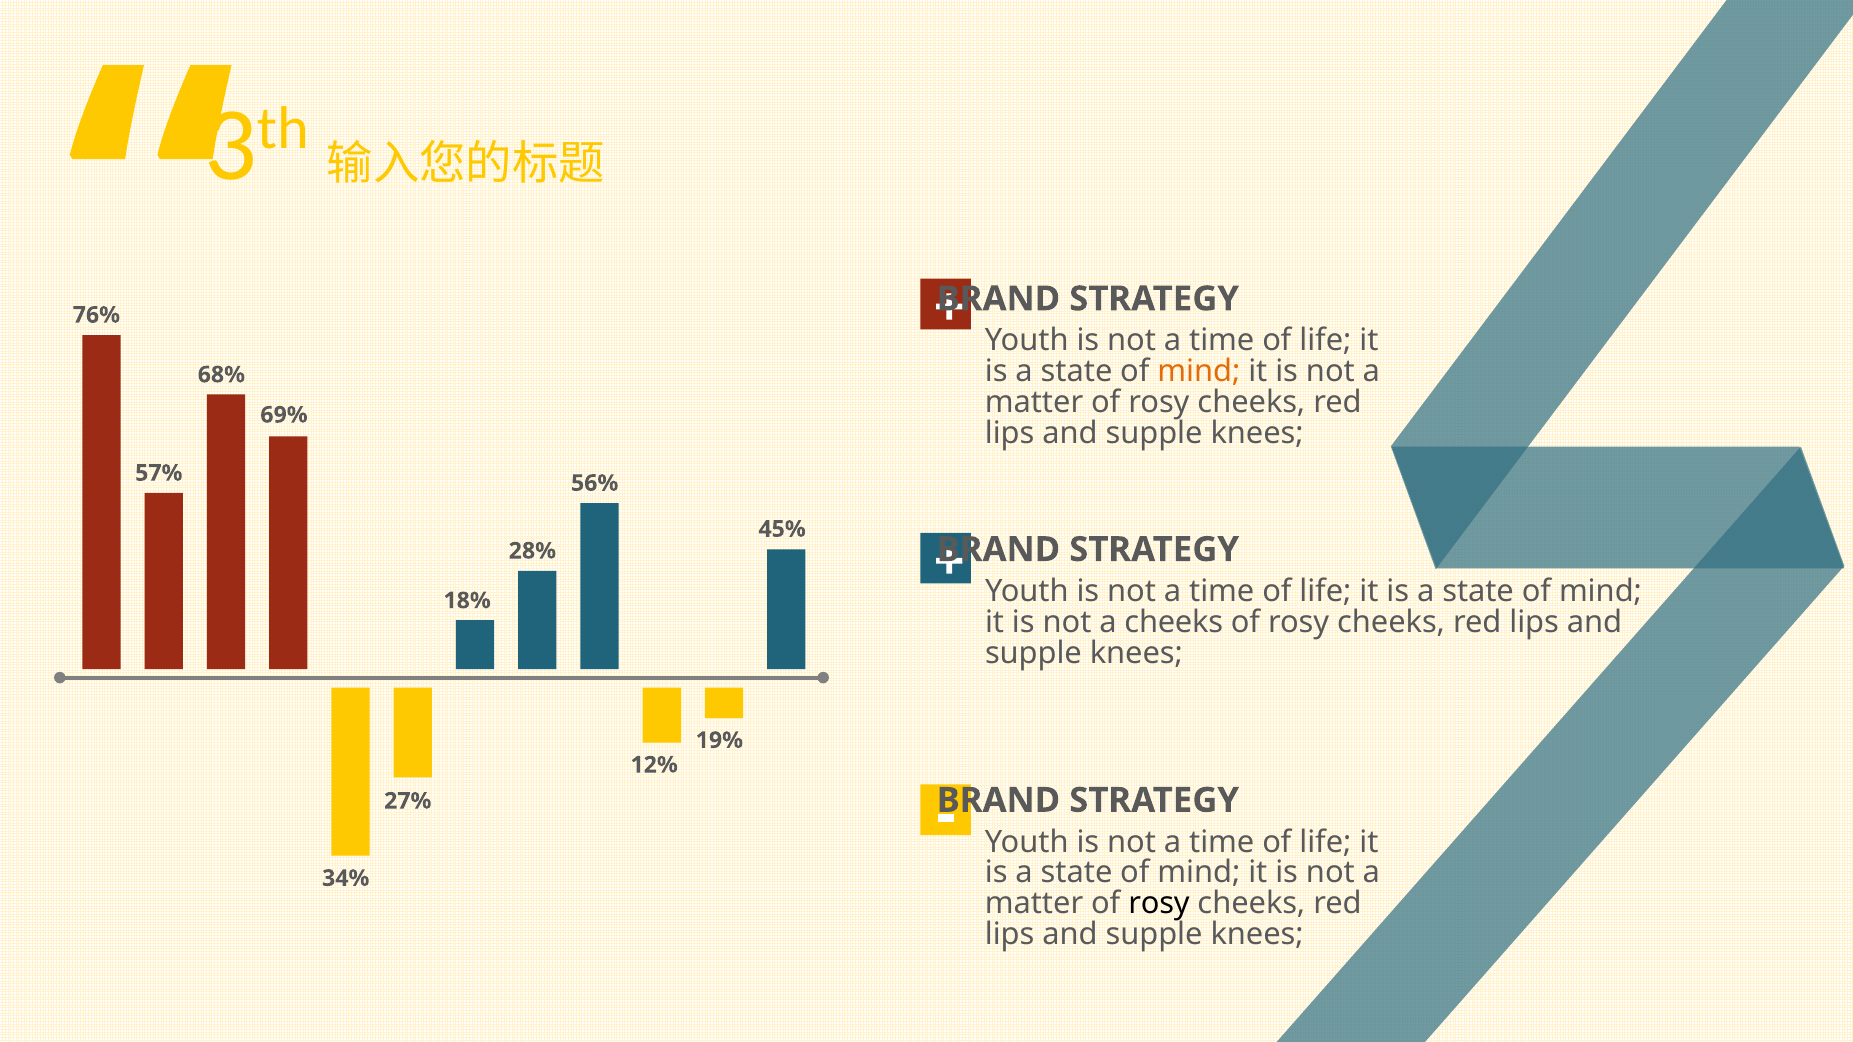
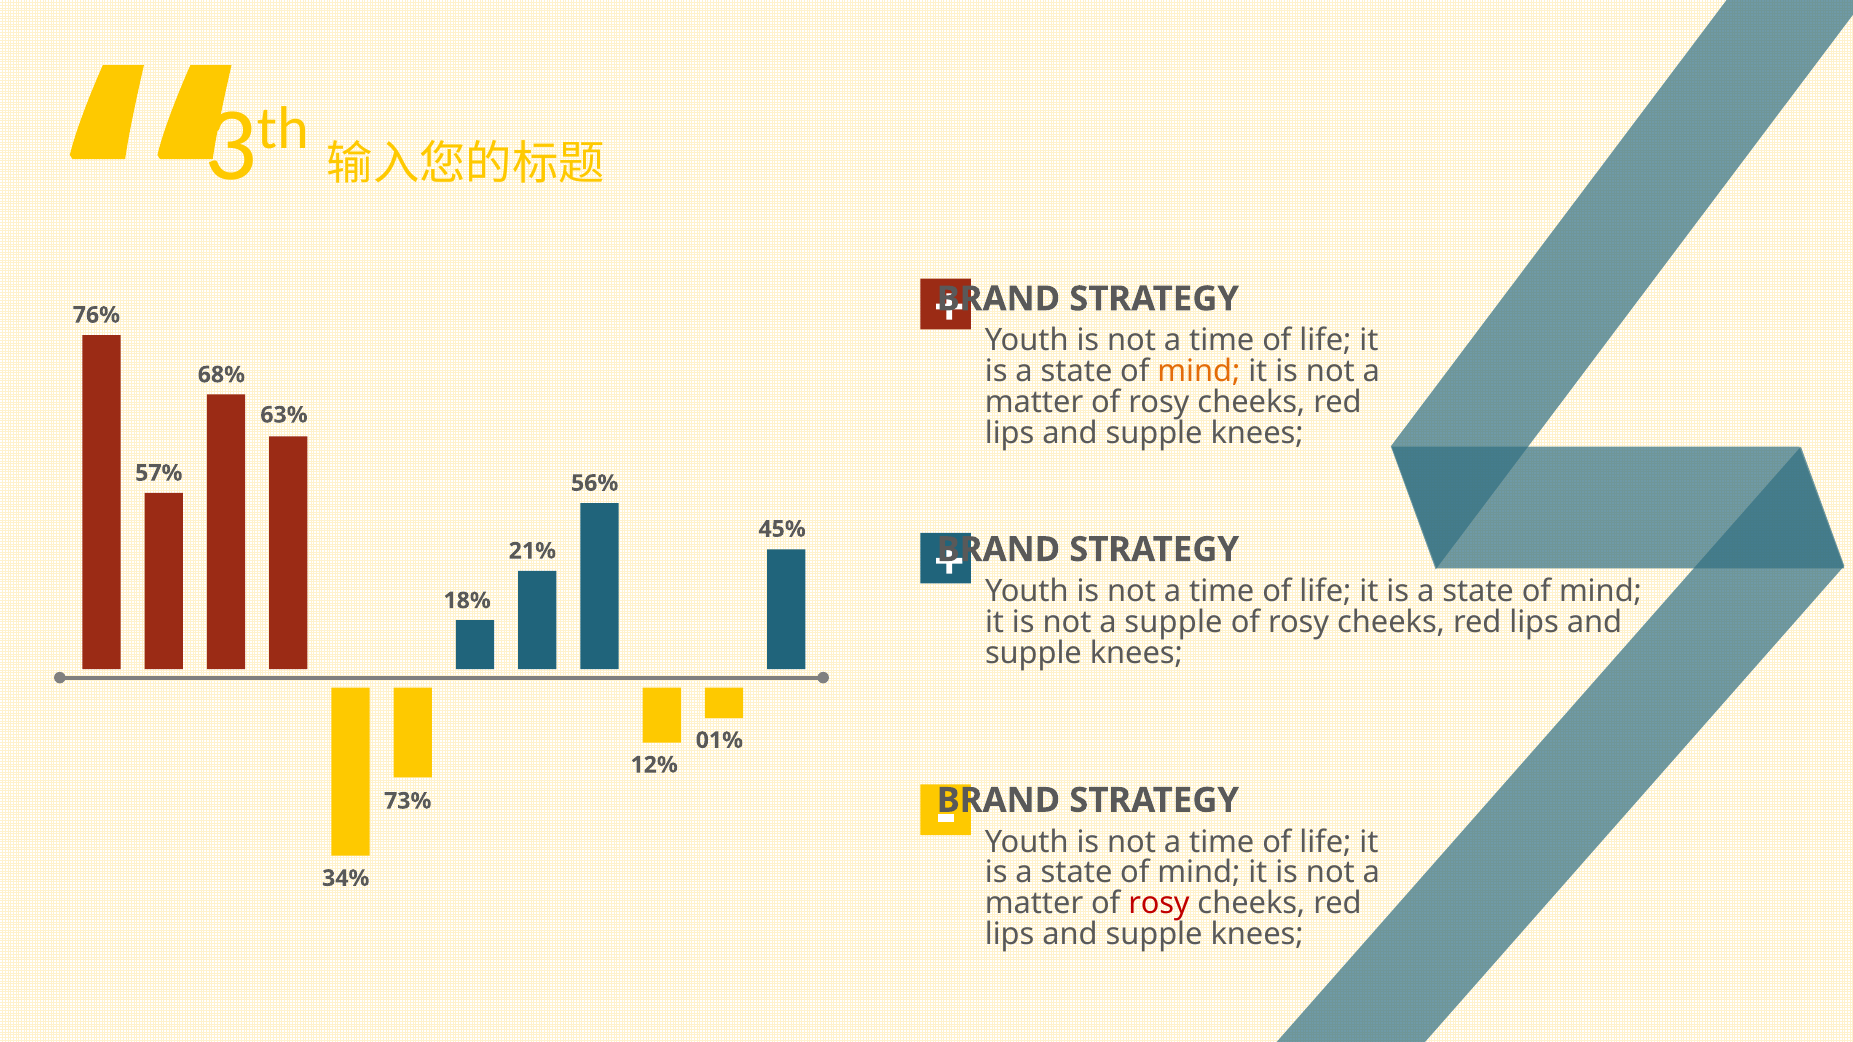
69%: 69% -> 63% (284, 415)
28%: 28% -> 21% (532, 551)
a cheeks: cheeks -> supple (1174, 622)
19%: 19% -> 01% (719, 741)
27%: 27% -> 73% (408, 801)
rosy colour: black -> red (1159, 904)
